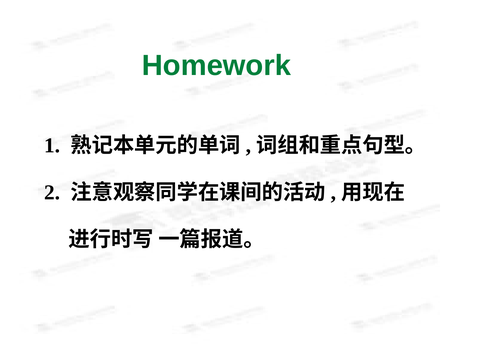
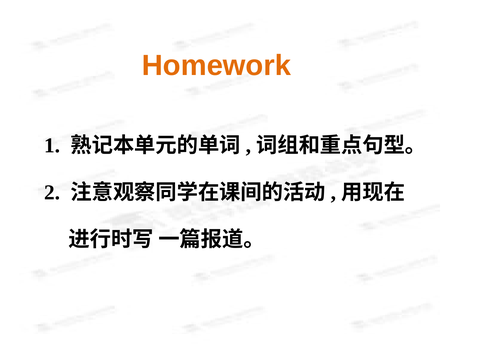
Homework colour: green -> orange (216, 66)
